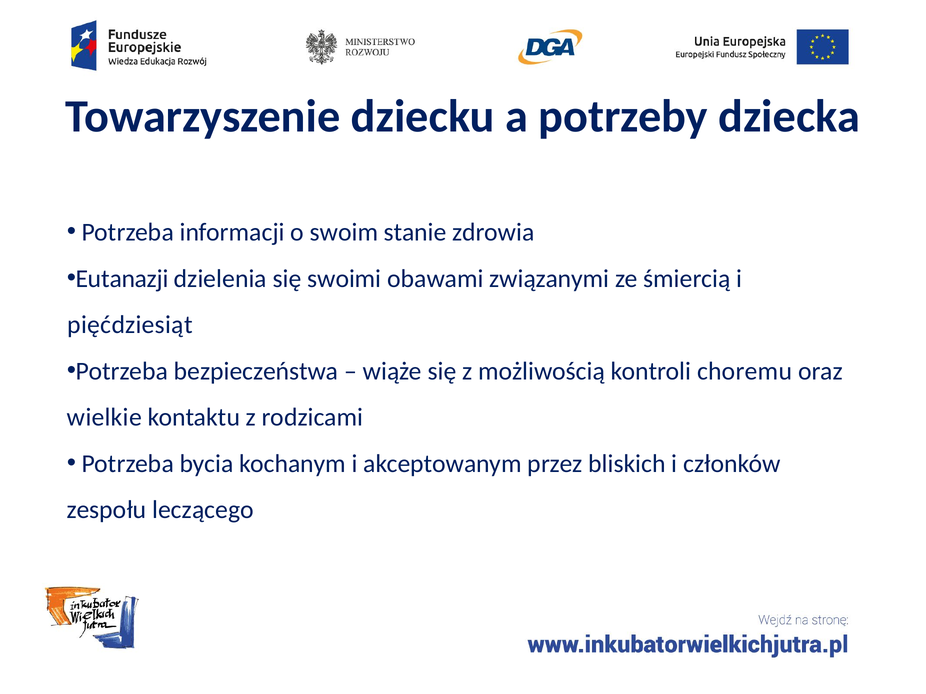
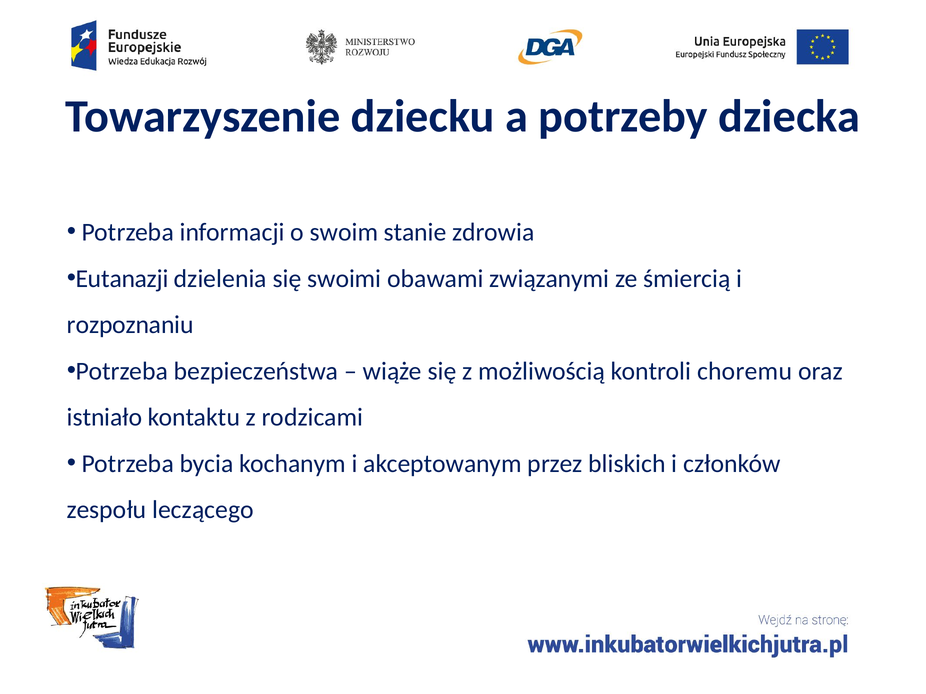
pięćdziesiąt: pięćdziesiąt -> rozpoznaniu (130, 325)
wielkie: wielkie -> istniało (105, 418)
